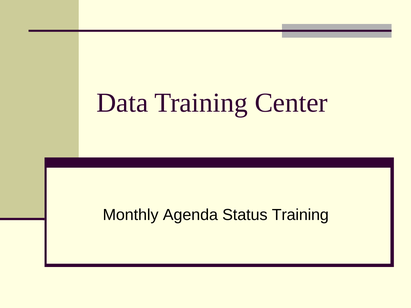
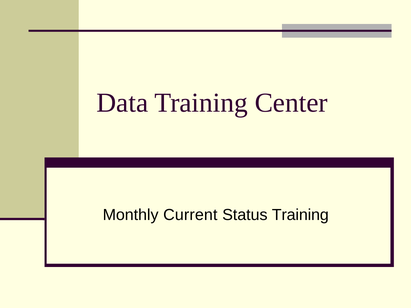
Agenda: Agenda -> Current (190, 215)
